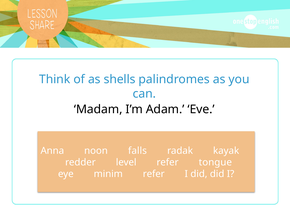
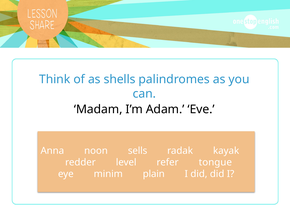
falls: falls -> sells (138, 151)
minim refer: refer -> plain (154, 174)
